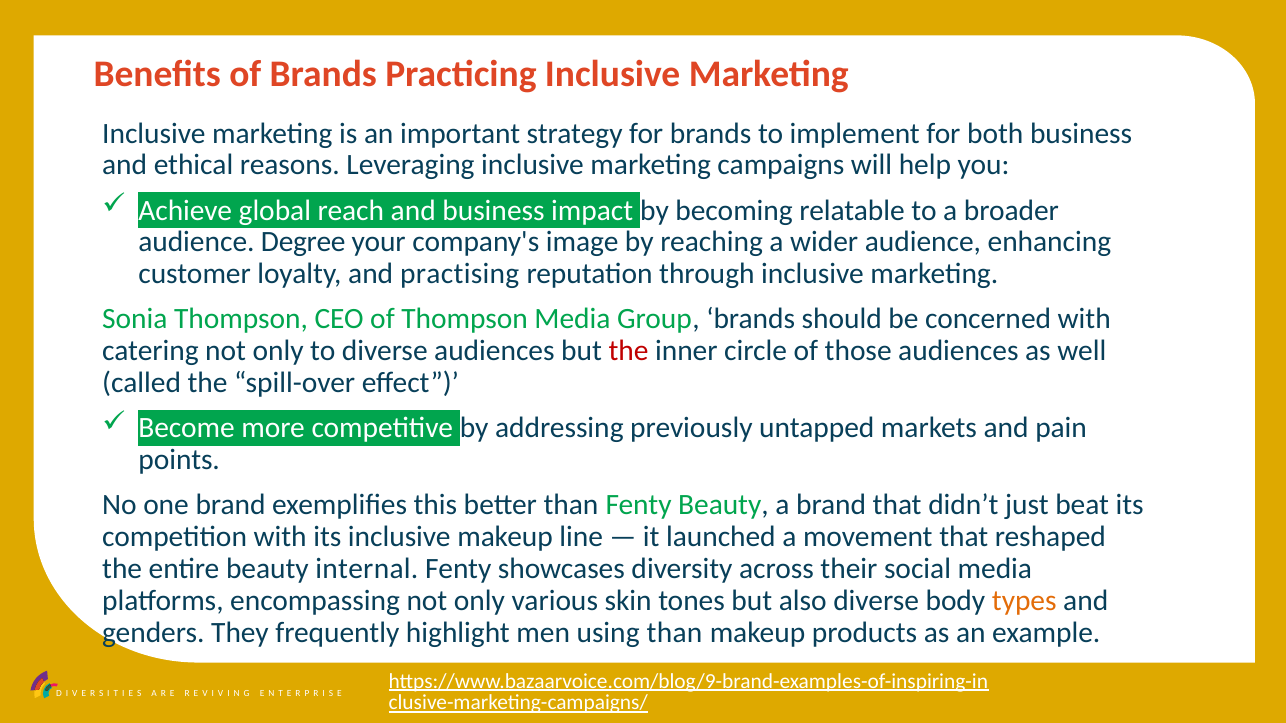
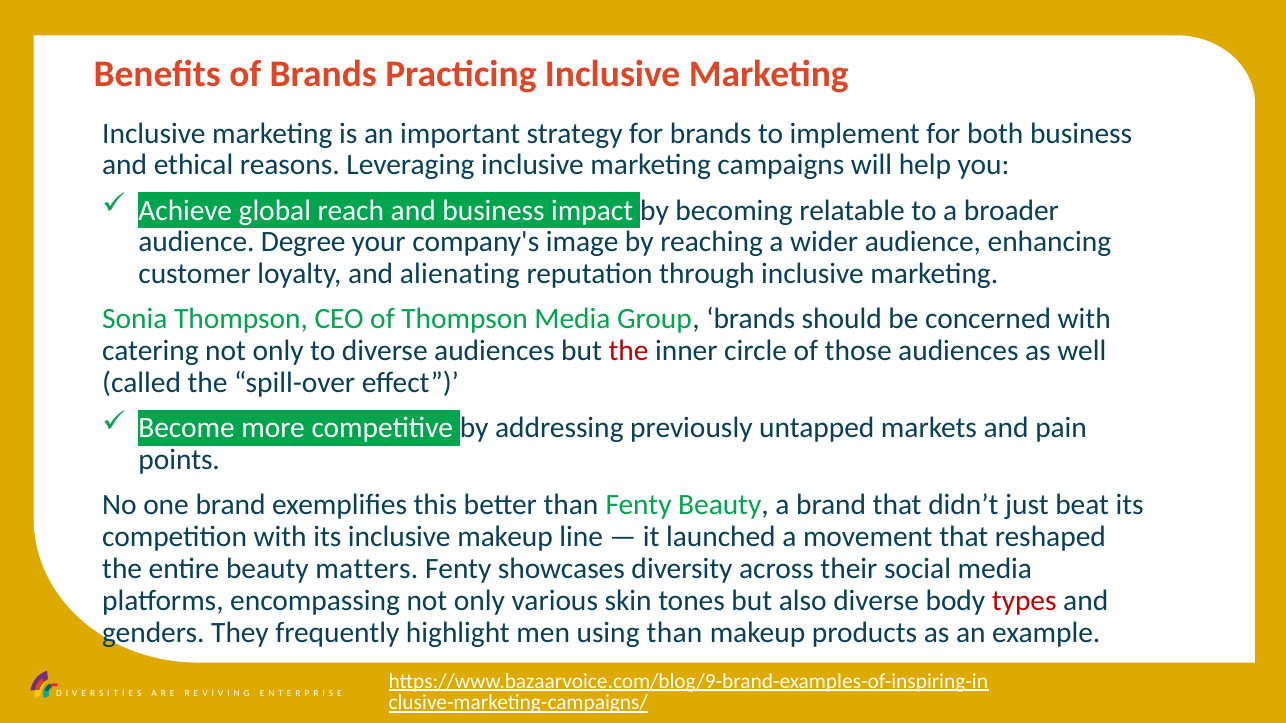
practising: practising -> alienating (460, 274)
internal: internal -> matters (367, 569)
types colour: orange -> red (1024, 601)
